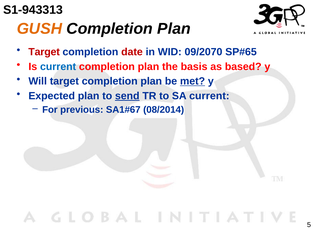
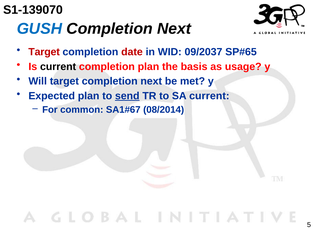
S1-943313: S1-943313 -> S1-139070 (33, 10)
GUSH colour: orange -> blue (39, 29)
Plan: Plan -> Next (174, 29)
09/2070: 09/2070 -> 09/2037 (203, 52)
current colour: blue -> black (58, 67)
based: based -> usage (243, 67)
target completion plan: plan -> next (151, 81)
met underline: present -> none (193, 81)
previous: previous -> common (82, 110)
